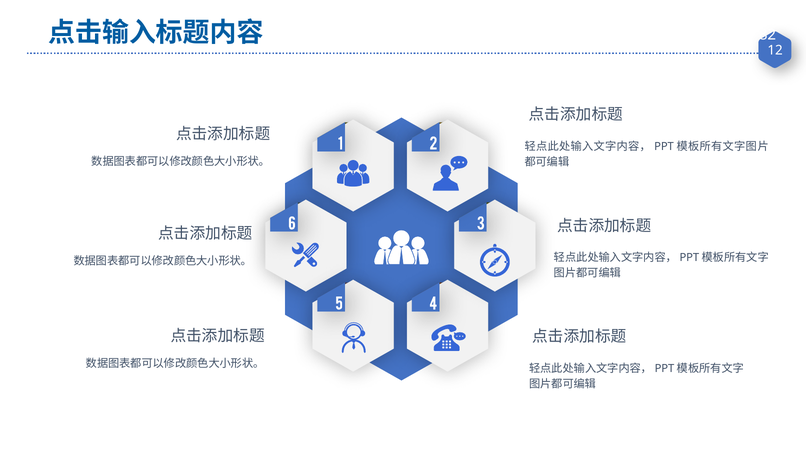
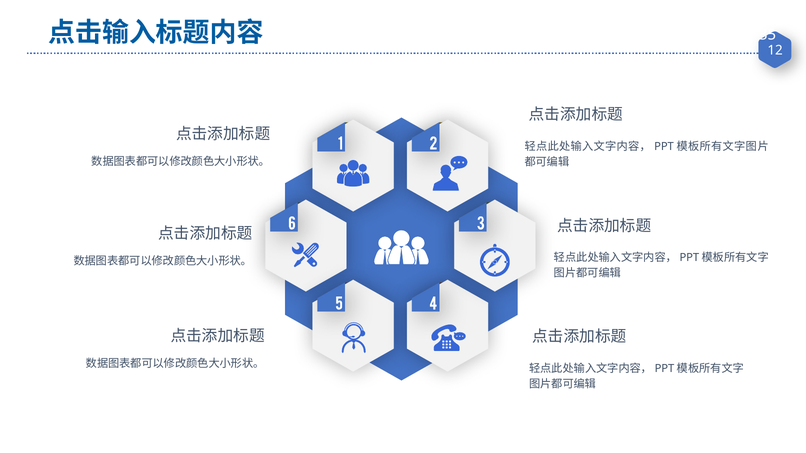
82: 82 -> 35 (768, 35)
